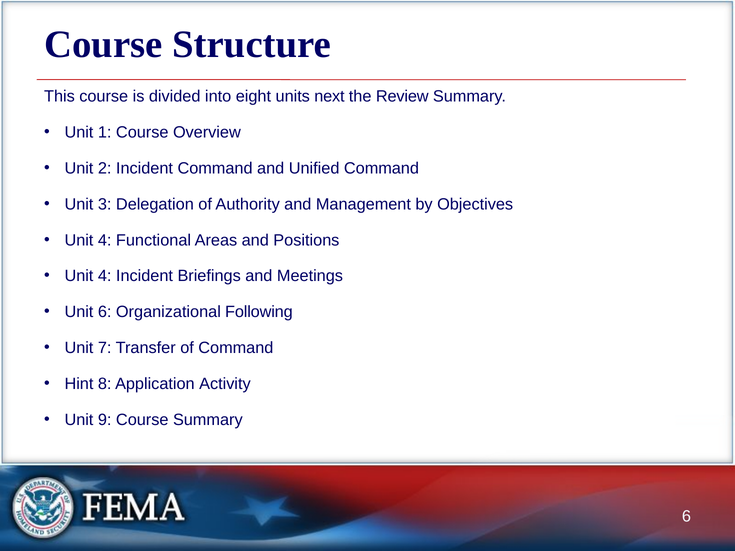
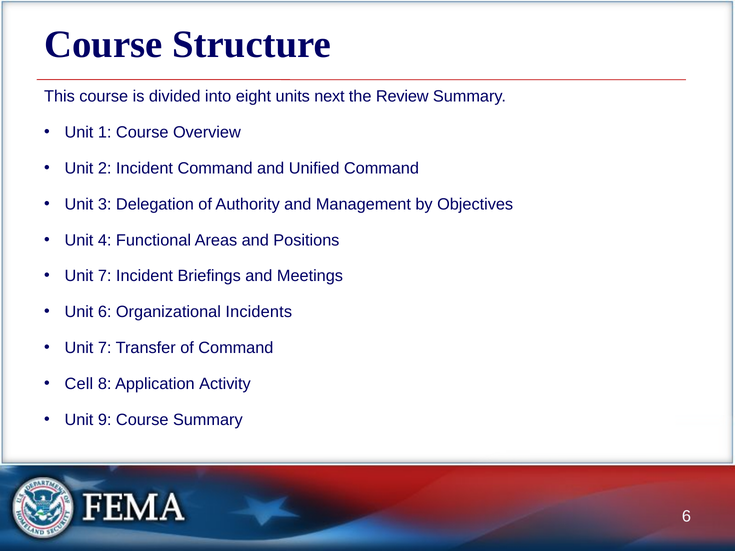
4: 4 -> 7 (105, 276)
Following: Following -> Incidents (259, 312)
Hint: Hint -> Cell (79, 384)
